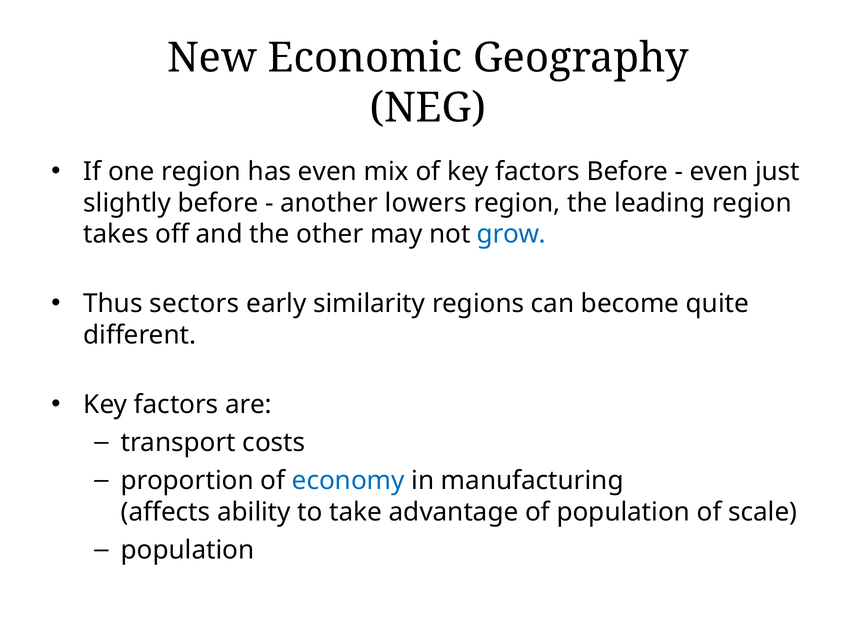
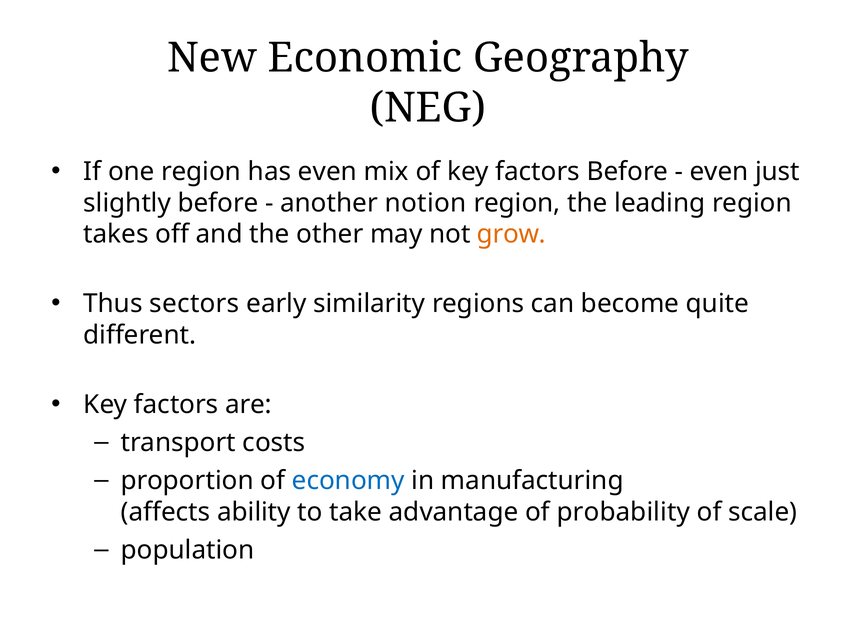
lowers: lowers -> notion (426, 203)
grow colour: blue -> orange (511, 234)
of population: population -> probability (623, 512)
